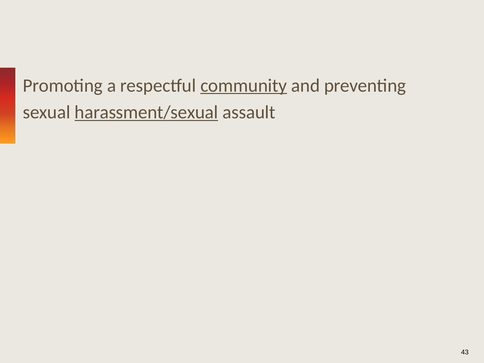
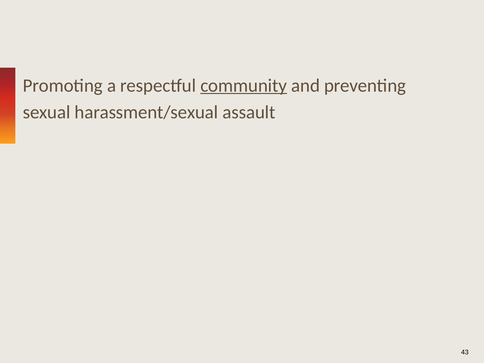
harassment/sexual underline: present -> none (146, 112)
